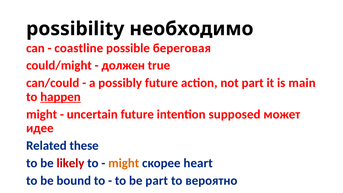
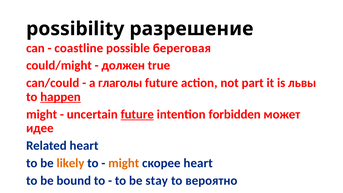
необходимо: необходимо -> разрешение (191, 29)
possibly: possibly -> глаголы (120, 83)
main: main -> львы (302, 83)
future underline: none -> present (137, 114)
supposed: supposed -> forbidden (235, 114)
Related these: these -> heart (84, 146)
likely colour: red -> orange (70, 163)
be part: part -> stay (157, 181)
